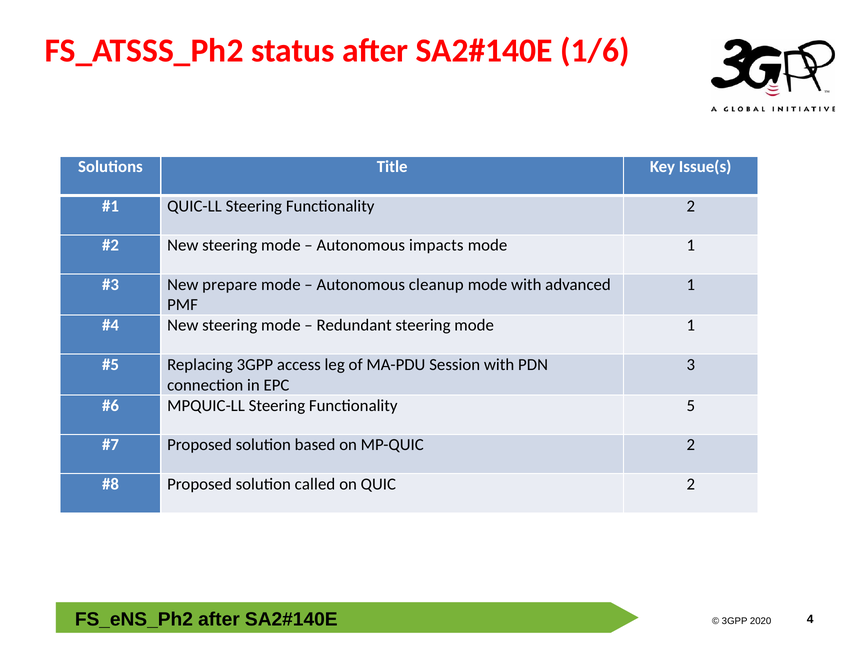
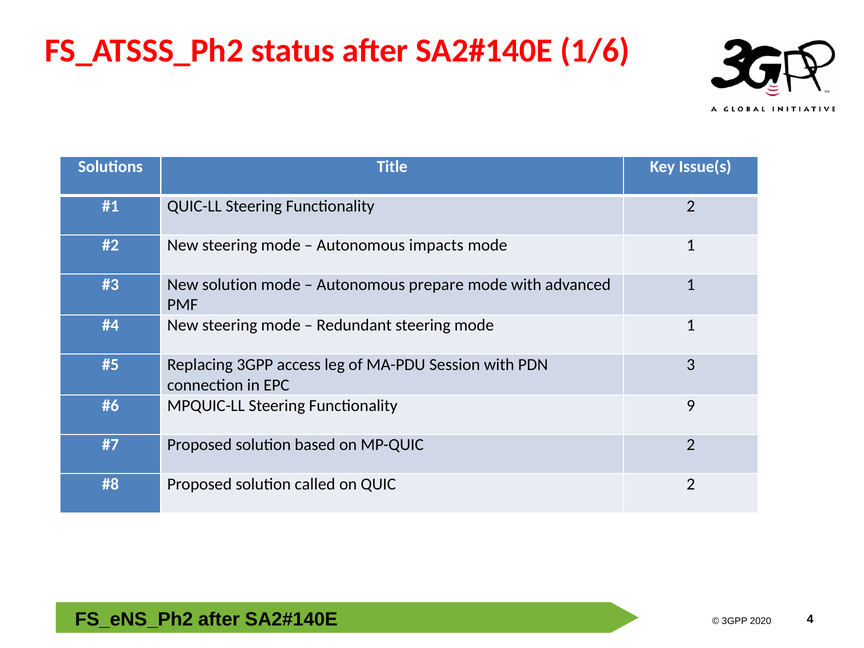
New prepare: prepare -> solution (230, 285)
cleanup: cleanup -> prepare (436, 285)
5: 5 -> 9 (691, 406)
